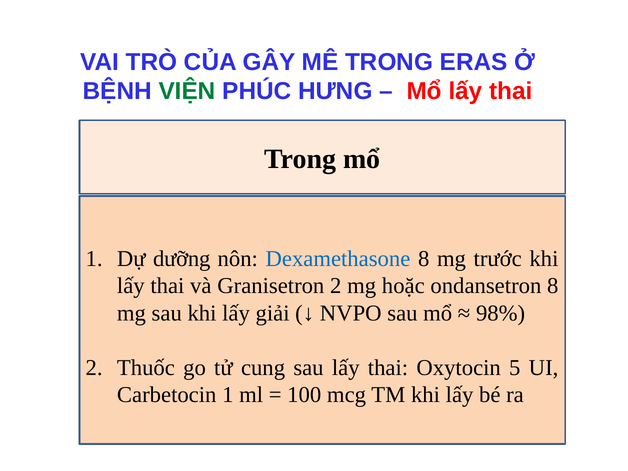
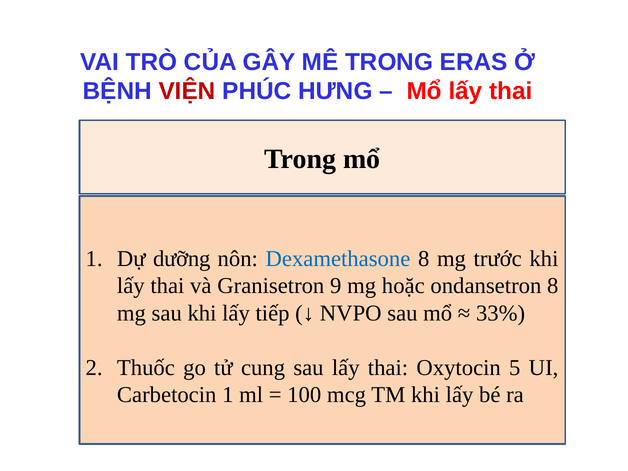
VIỆN colour: green -> red (187, 91)
Granisetron 2: 2 -> 9 (336, 286)
giải: giải -> tiếp (273, 313)
98%: 98% -> 33% (501, 313)
